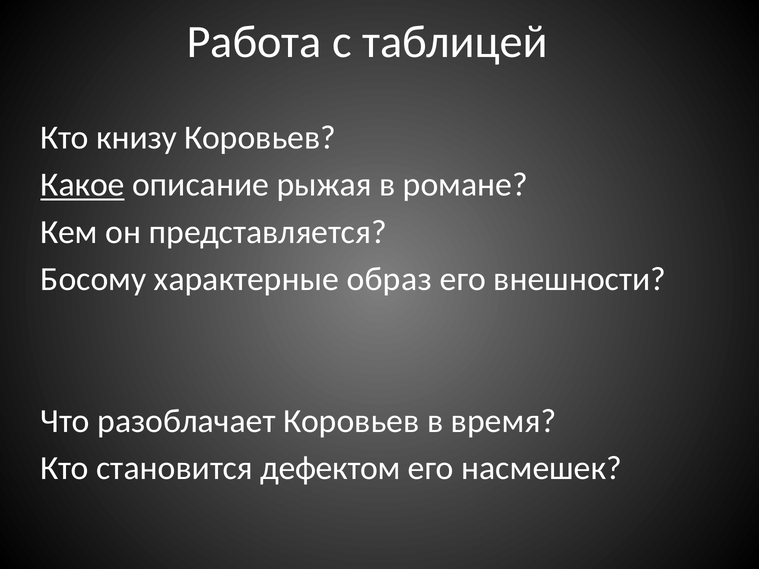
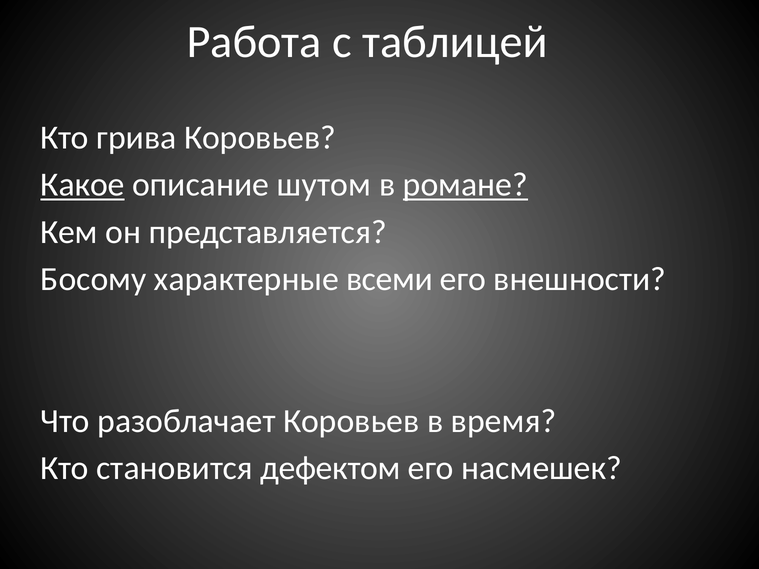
книзу: книзу -> грива (136, 138)
рыжая: рыжая -> шутом (324, 185)
романе underline: none -> present (465, 185)
образ: образ -> всеми (390, 279)
